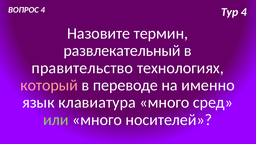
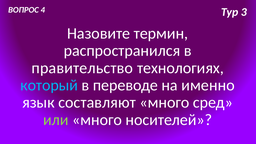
Тур 4: 4 -> 3 (244, 12)
развлекательный: развлекательный -> распространился (122, 51)
который colour: pink -> light blue (49, 85)
клавиатура: клавиатура -> составляют (97, 102)
